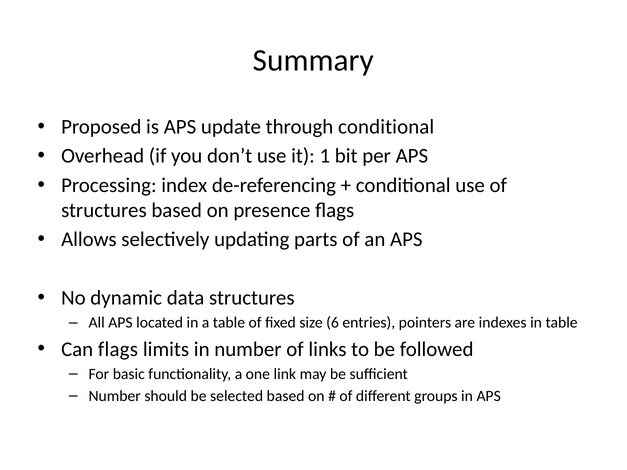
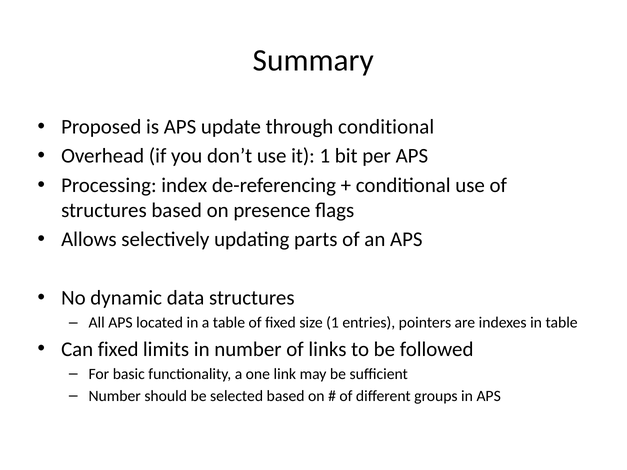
size 6: 6 -> 1 (333, 323)
Can flags: flags -> fixed (118, 349)
